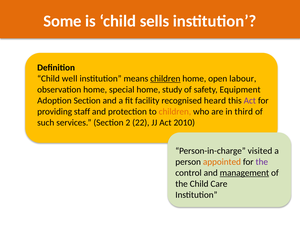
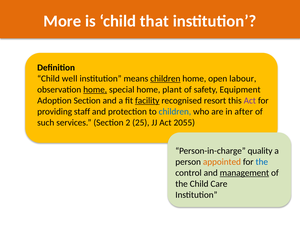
Some: Some -> More (62, 21)
sells: sells -> that (154, 21)
home underline: none -> present (95, 90)
study: study -> plant (172, 90)
facility underline: none -> present (147, 101)
heard: heard -> resort (215, 101)
children colour: orange -> blue (175, 112)
third: third -> after (244, 112)
22: 22 -> 25 (141, 123)
2010: 2010 -> 2055 (184, 123)
visited: visited -> quality (260, 151)
the colour: purple -> blue (262, 162)
